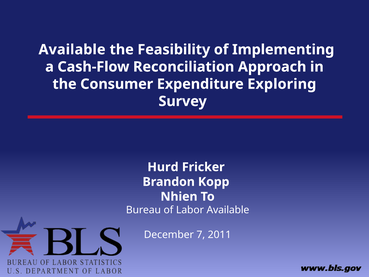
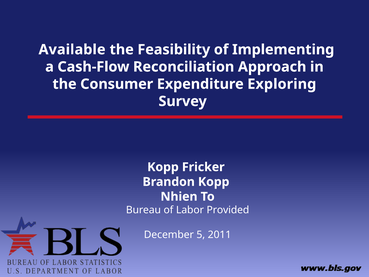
Hurd: Hurd -> Kopp (163, 167)
Labor Available: Available -> Provided (228, 210)
7: 7 -> 5 (201, 234)
